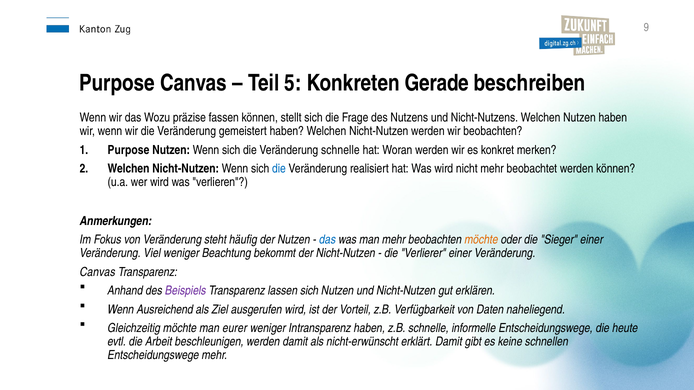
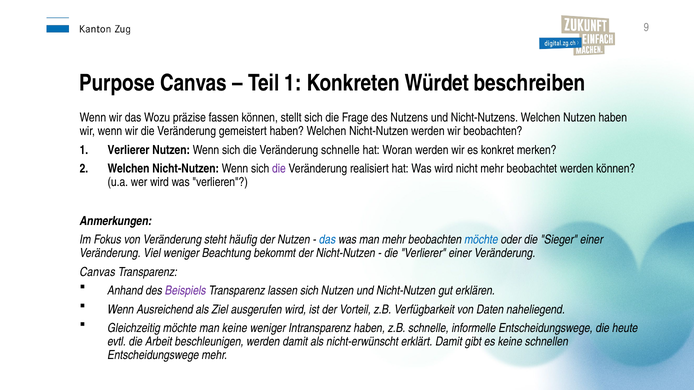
Teil 5: 5 -> 1 (293, 83)
Gerade: Gerade -> Würdet (437, 83)
Purpose: Purpose -> Verlierer (129, 150)
die colour: blue -> purple (279, 169)
möchte colour: orange -> blue (481, 240)
man eurer: eurer -> keine (235, 329)
